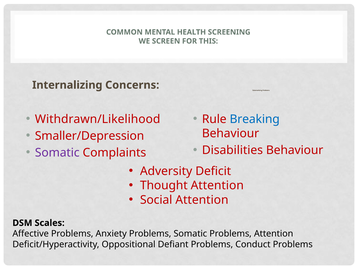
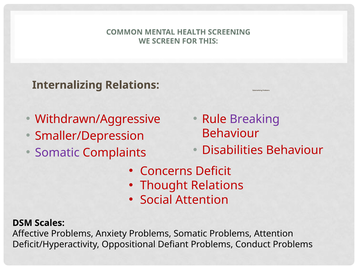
Internalizing Concerns: Concerns -> Relations (132, 85)
Withdrawn/Likelihood: Withdrawn/Likelihood -> Withdrawn/Aggressive (98, 119)
Breaking colour: blue -> purple (255, 119)
Adversity: Adversity -> Concerns (166, 171)
Thought Attention: Attention -> Relations (217, 185)
